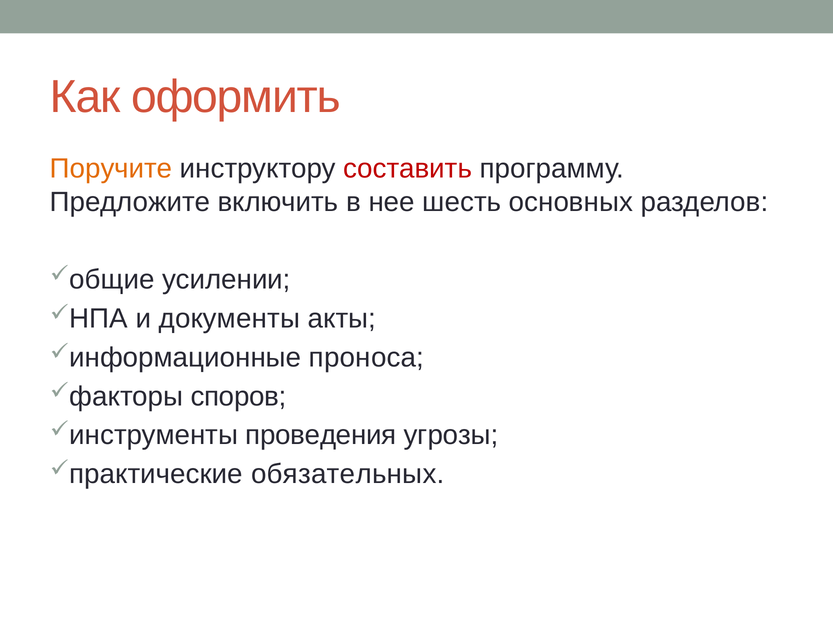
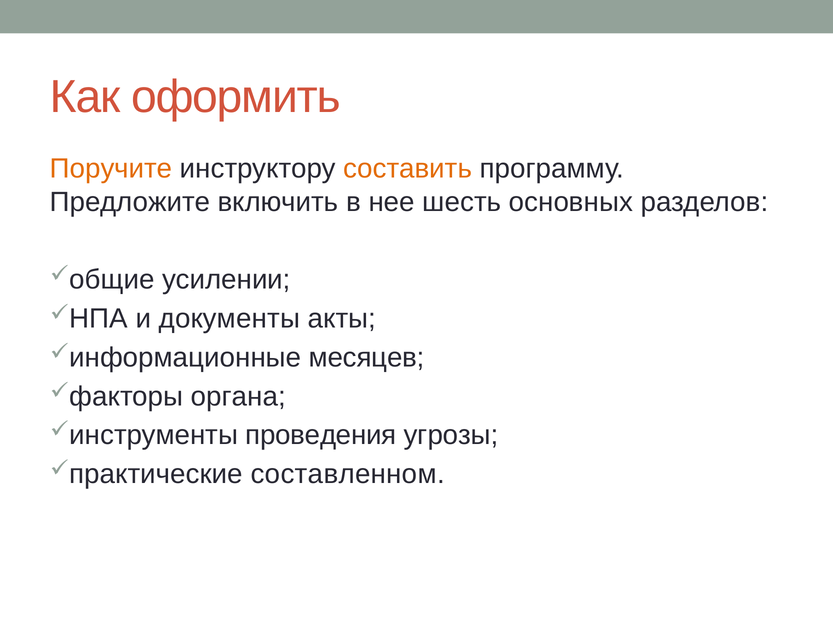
составить colour: red -> orange (408, 169)
проноса: проноса -> месяцев (367, 357)
споров: споров -> органа (238, 396)
обязательных: обязательных -> составленном (348, 474)
